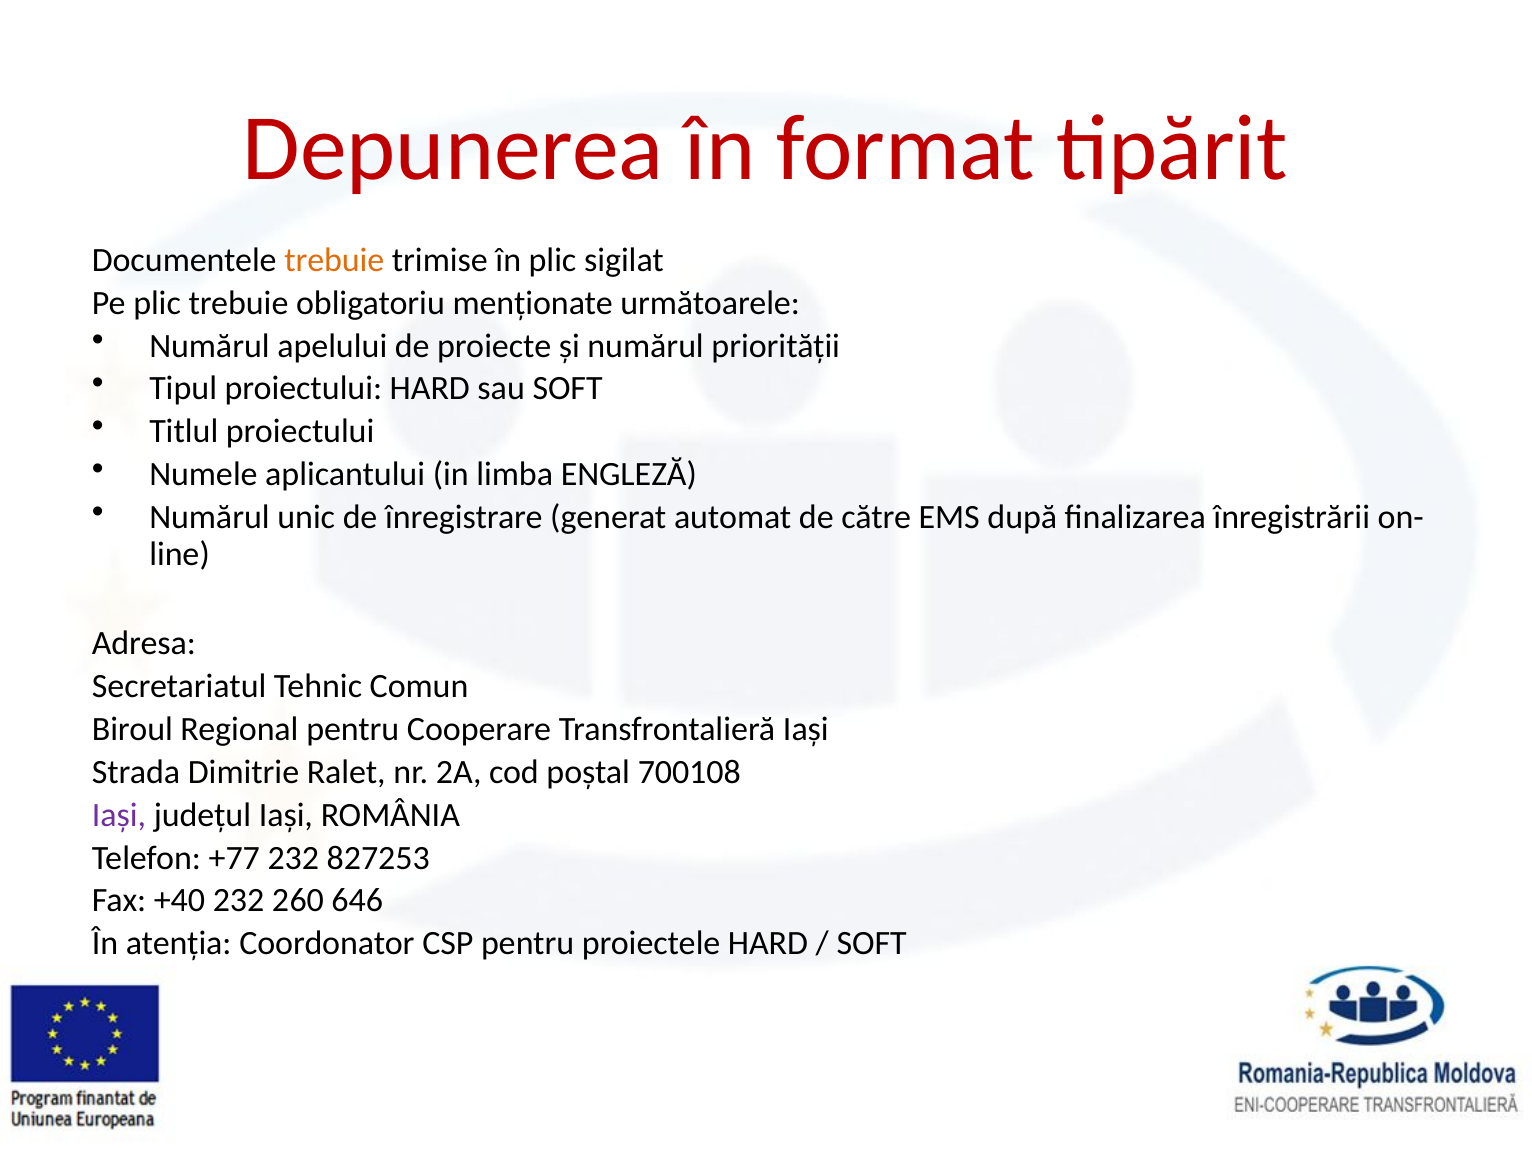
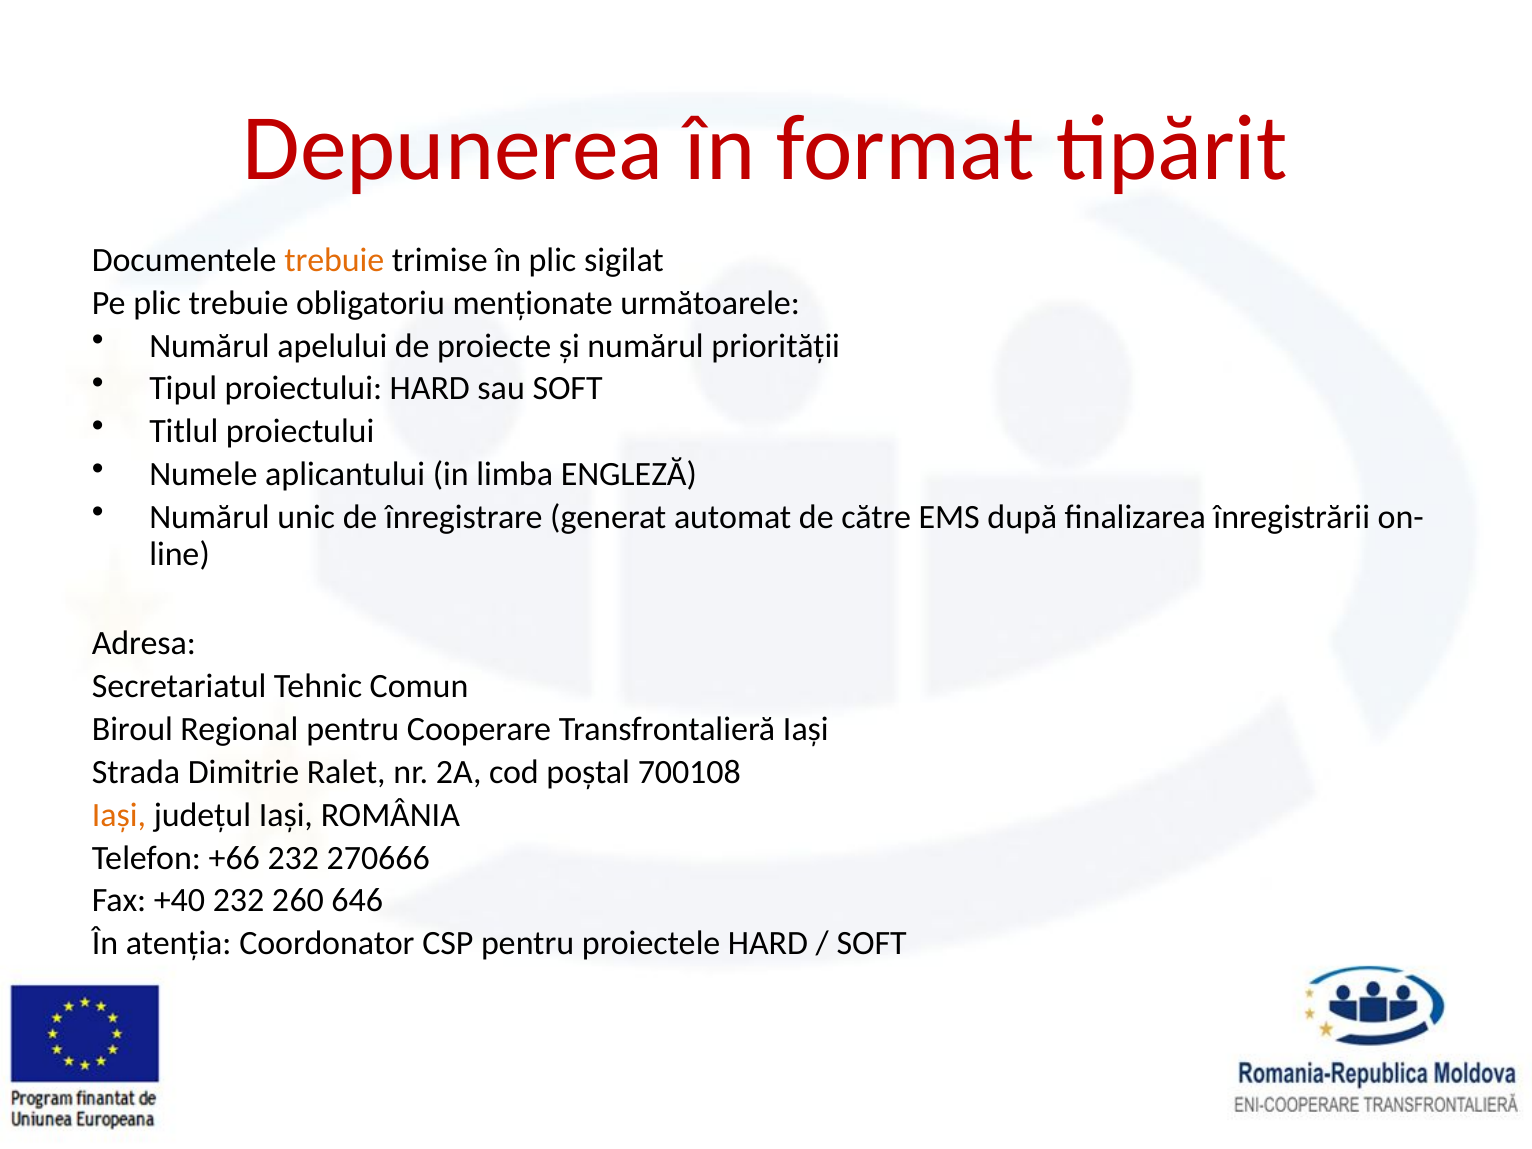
Iași colour: purple -> orange (119, 815)
+77: +77 -> +66 (234, 858)
827253: 827253 -> 270666 (378, 858)
